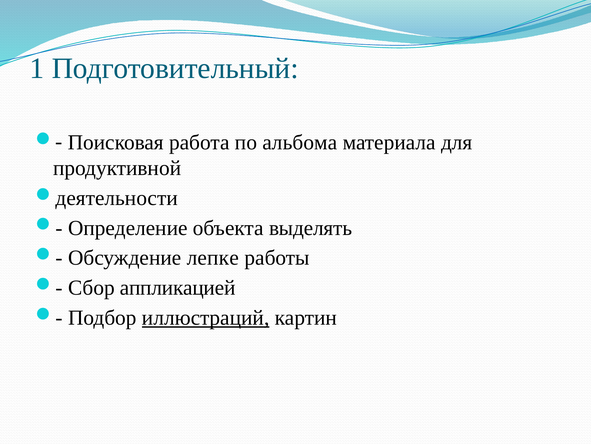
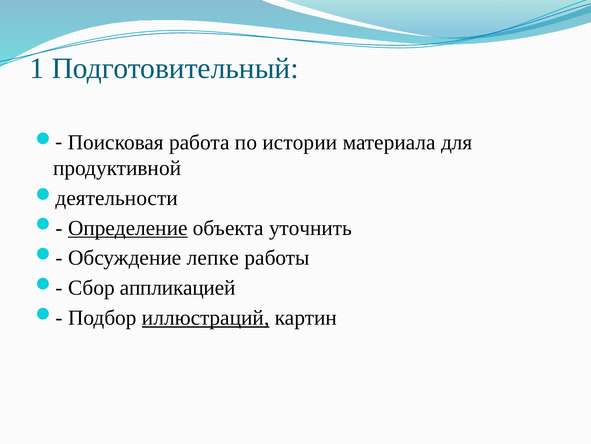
альбома: альбома -> истории (300, 142)
Определение underline: none -> present (128, 228)
выделять: выделять -> уточнить (310, 228)
